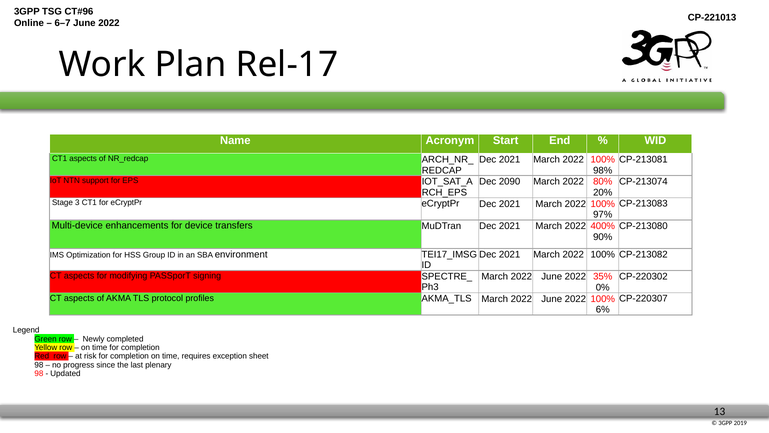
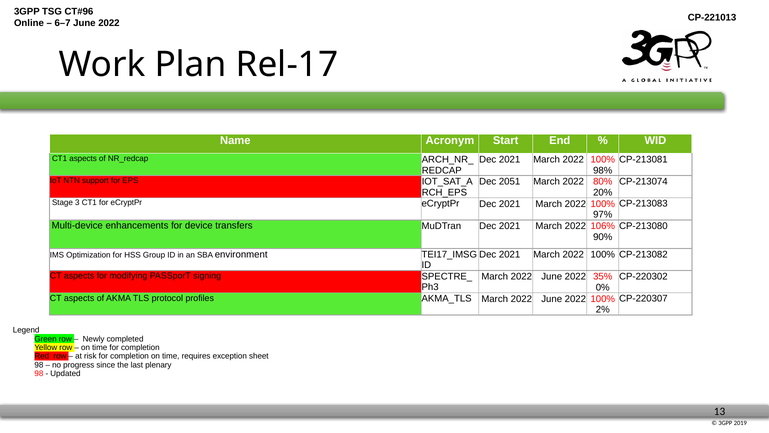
2090: 2090 -> 2051 (510, 182)
400%: 400% -> 106% (603, 226)
6%: 6% -> 2% (603, 309)
